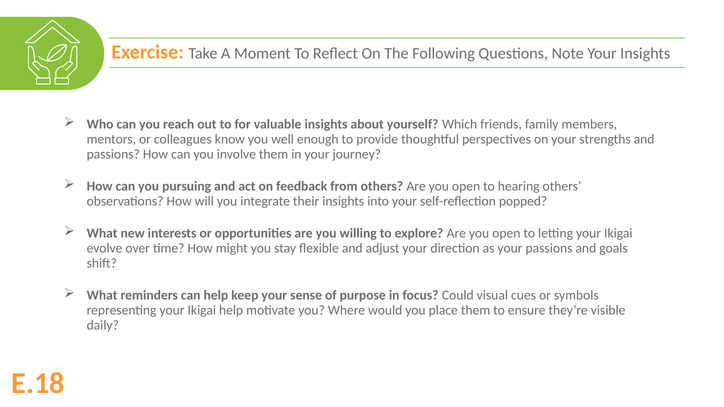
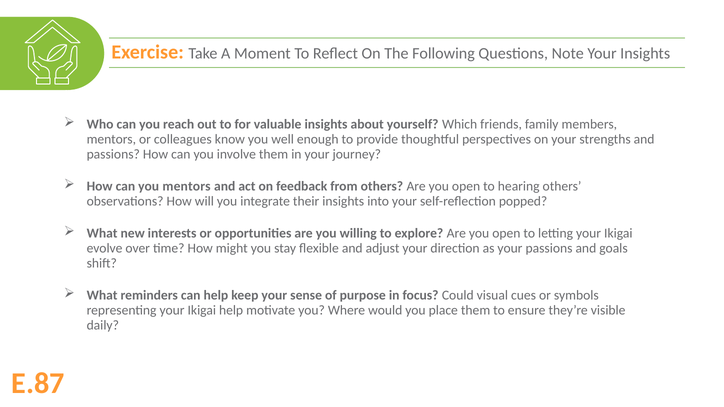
you pursuing: pursuing -> mentors (187, 186)
E.18: E.18 -> E.87 (38, 384)
